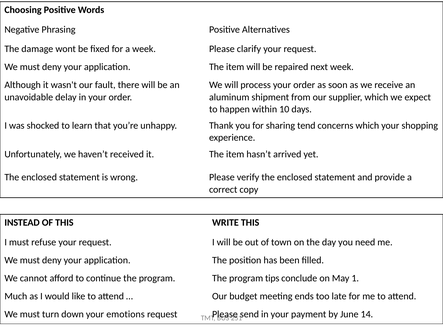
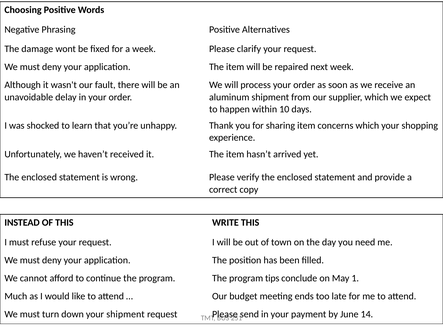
sharing tend: tend -> item (306, 125)
your emotions: emotions -> shipment (126, 313)
